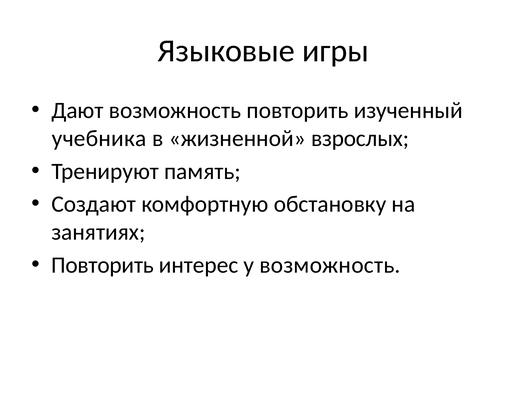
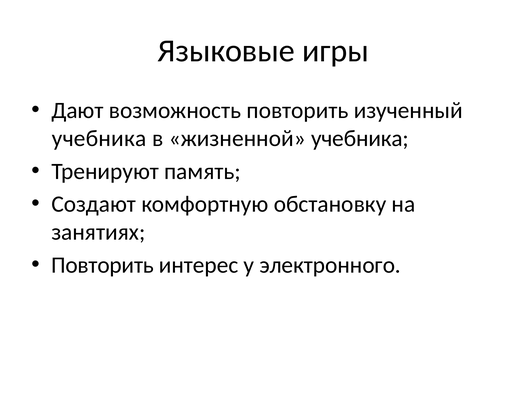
жизненной взрослых: взрослых -> учебника (360, 139)
у возможность: возможность -> электронного (330, 265)
